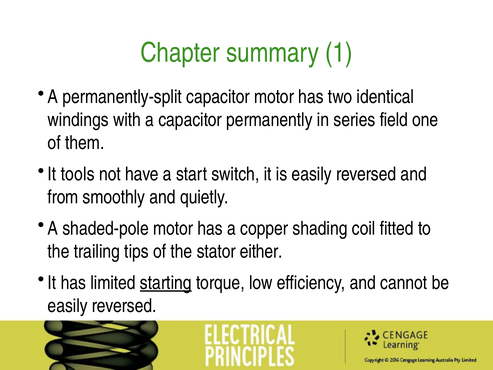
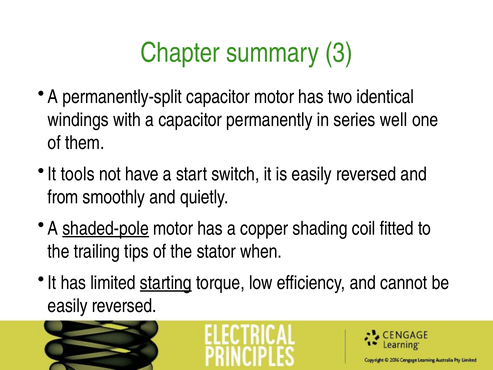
1: 1 -> 3 (339, 53)
field: field -> well (394, 120)
shaded-pole underline: none -> present (106, 228)
either: either -> when (261, 251)
